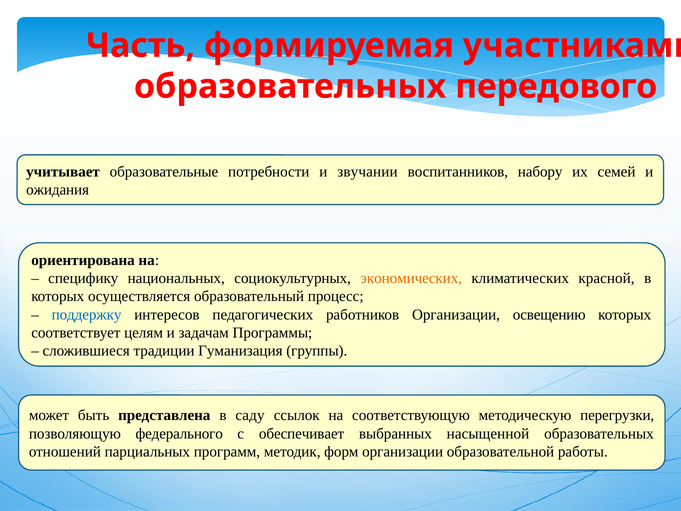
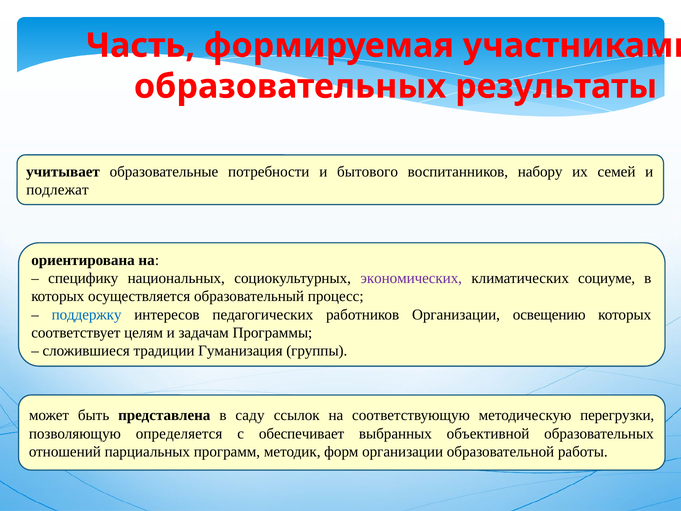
передового: передового -> результаты (556, 86)
звучании: звучании -> бытового (368, 172)
ожидания: ожидания -> подлежат (57, 190)
экономических colour: orange -> purple (411, 278)
красной: красной -> социуме (607, 278)
федерального: федерального -> определяется (179, 433)
насыщенной: насыщенной -> объективной (488, 433)
